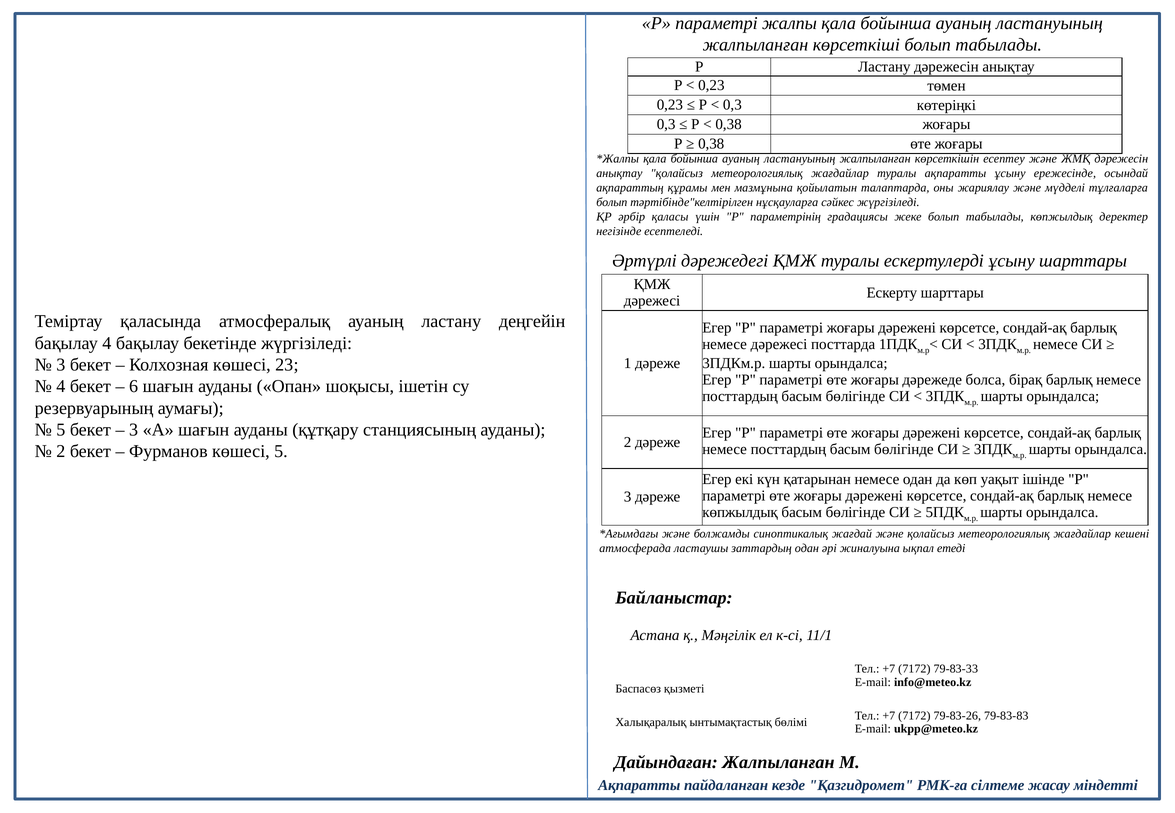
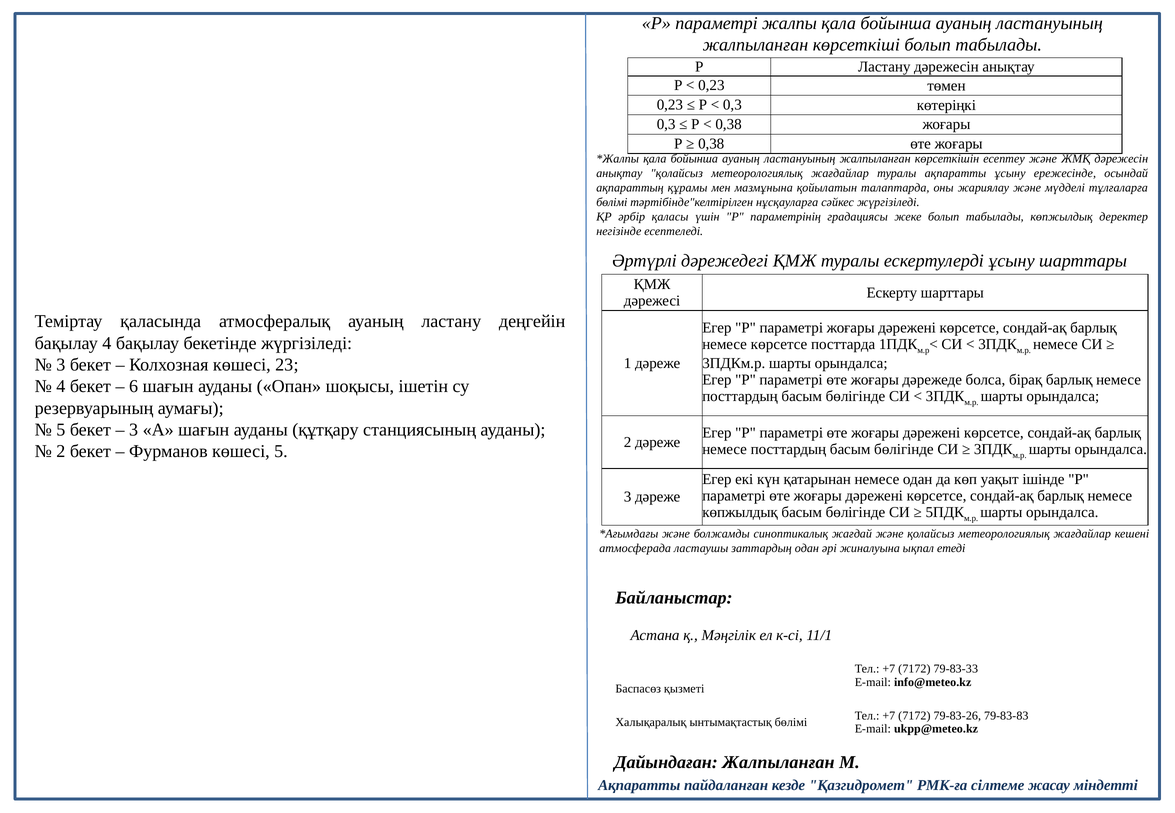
болып: болып -> бөлімі (612, 202)
немесе дәрежесі: дәрежесі -> көрсетсе (779, 344)
